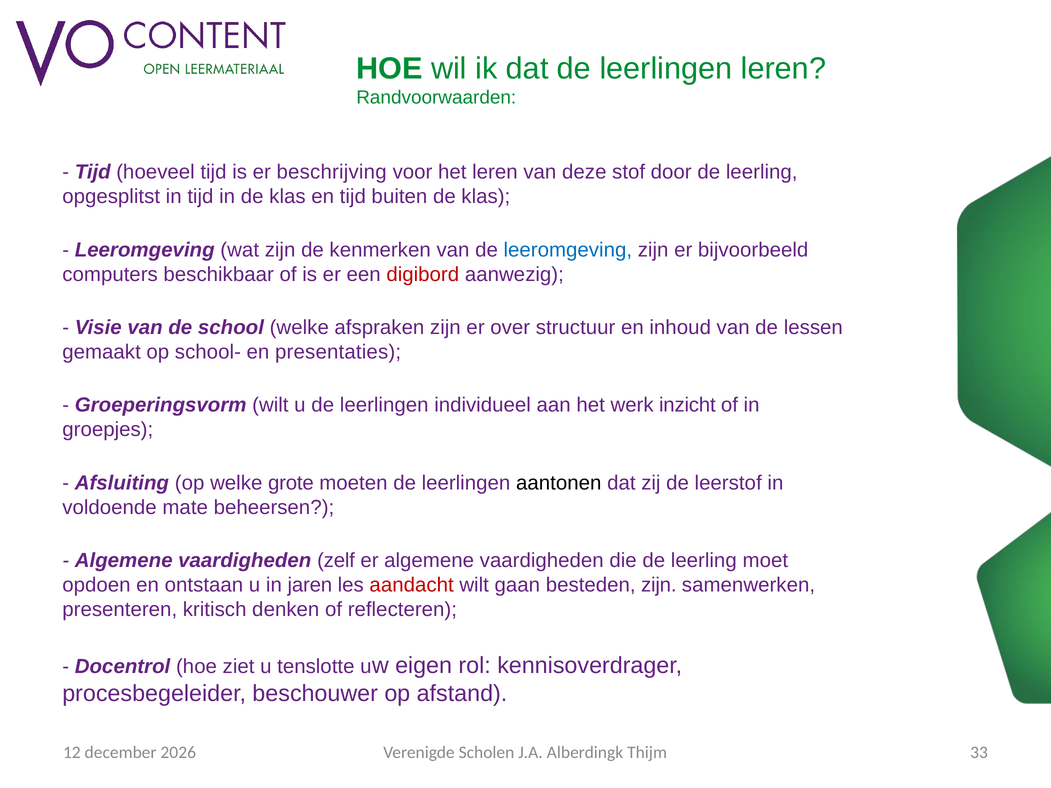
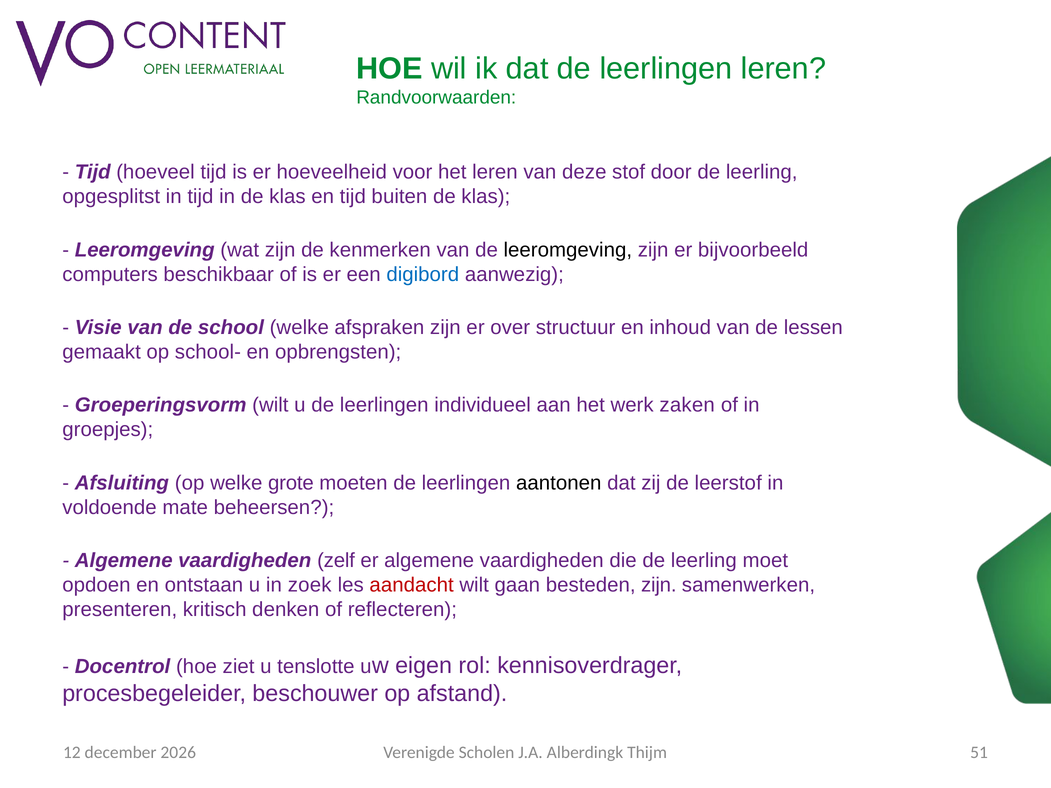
beschrijving: beschrijving -> hoeveelheid (332, 172)
leeromgeving colour: blue -> black (568, 250)
digibord colour: red -> blue (423, 274)
presentaties: presentaties -> opbrengsten (338, 352)
inzicht: inzicht -> zaken (687, 405)
jaren: jaren -> zoek (310, 585)
33: 33 -> 51 (979, 753)
